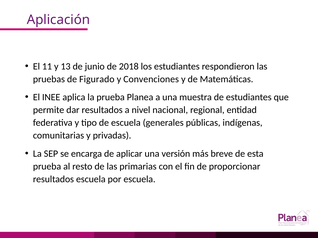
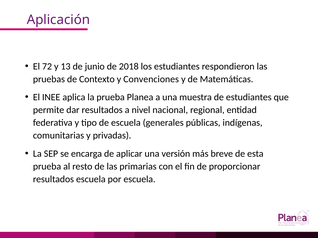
11: 11 -> 72 (47, 66)
Figurado: Figurado -> Contexto (97, 79)
